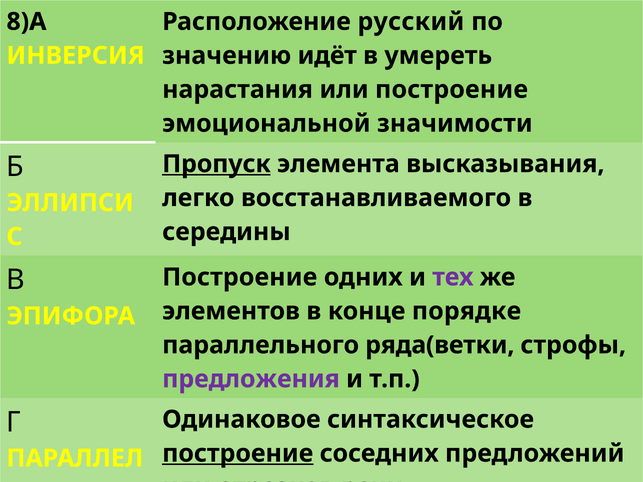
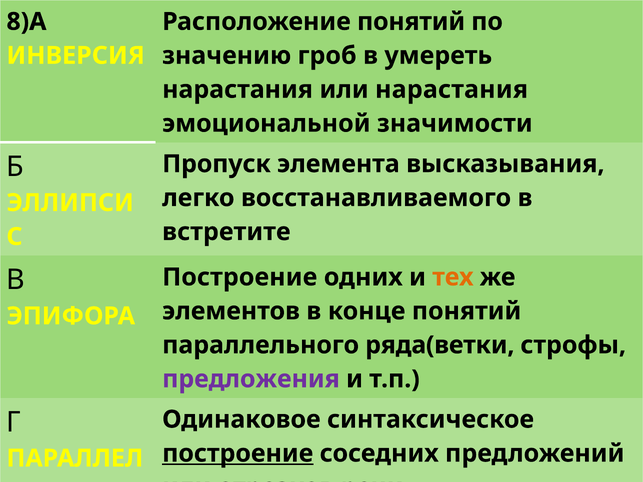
Расположение русский: русский -> понятий (411, 22)
идёт: идёт -> гроб (327, 56)
или построение: построение -> нарастания (452, 90)
Пропуск underline: present -> none (216, 164)
середины: середины -> встретите (226, 232)
тех colour: purple -> orange (453, 277)
конце порядке: порядке -> понятий (467, 311)
